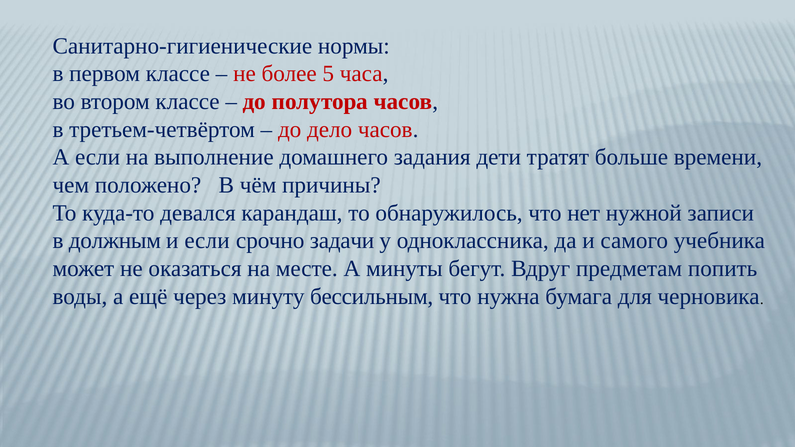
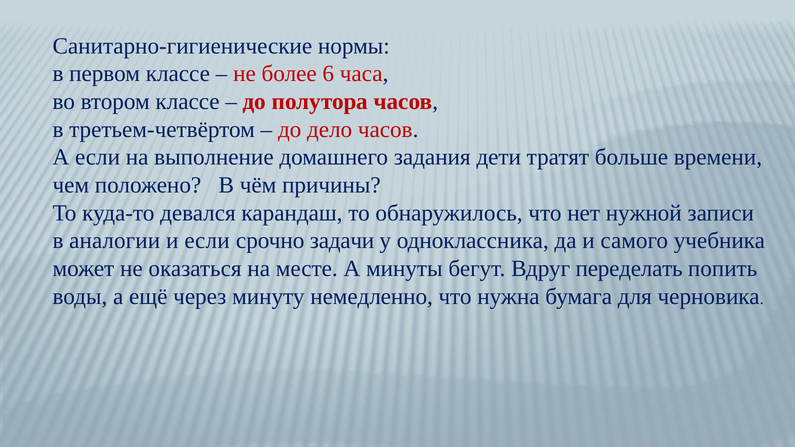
5: 5 -> 6 (328, 74)
должным: должным -> аналогии (115, 241)
предметам: предметам -> переделать (629, 269)
бессильным: бессильным -> немедленно (372, 297)
